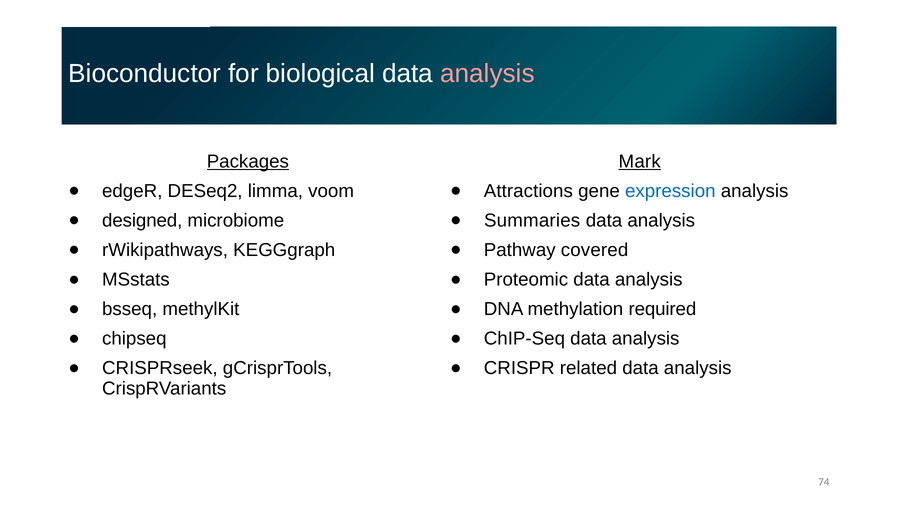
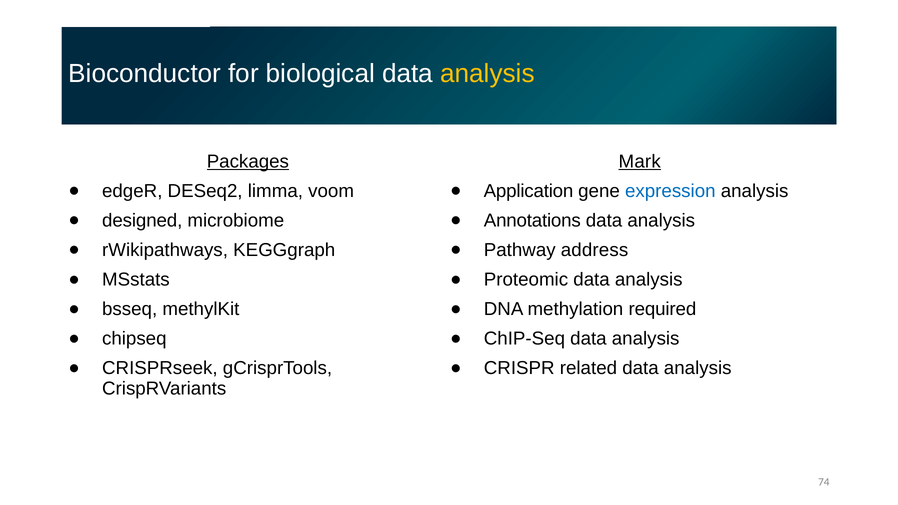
analysis colour: pink -> yellow (487, 74)
Attractions: Attractions -> Application (529, 191)
Summaries: Summaries -> Annotations (532, 221)
covered: covered -> address (595, 250)
